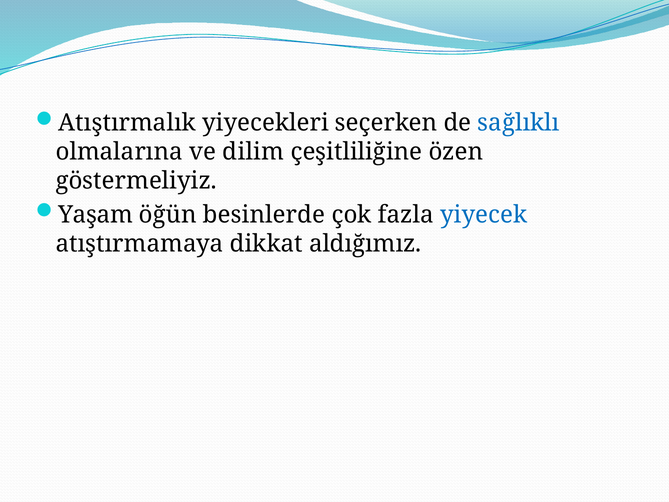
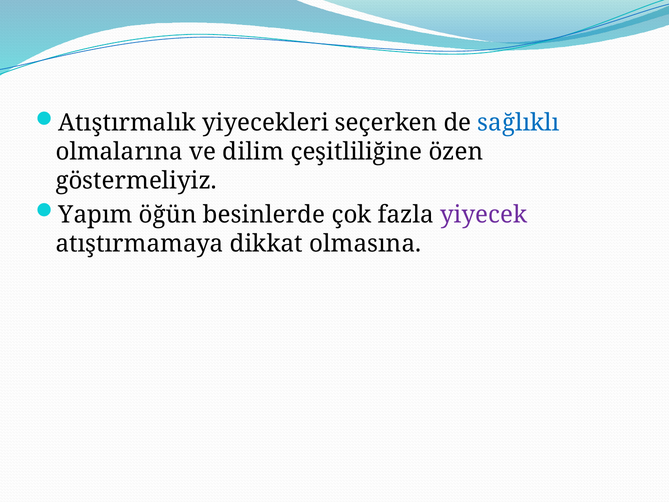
Yaşam: Yaşam -> Yapım (96, 215)
yiyecek colour: blue -> purple (484, 215)
aldığımız: aldığımız -> olmasına (365, 244)
